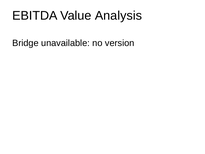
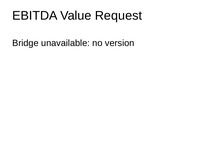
Analysis: Analysis -> Request (118, 16)
